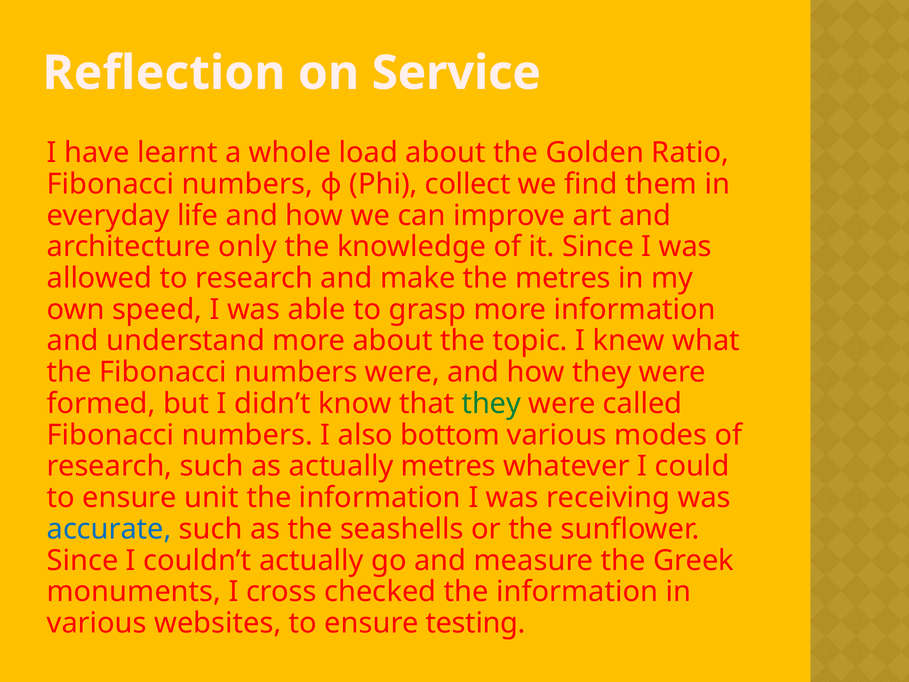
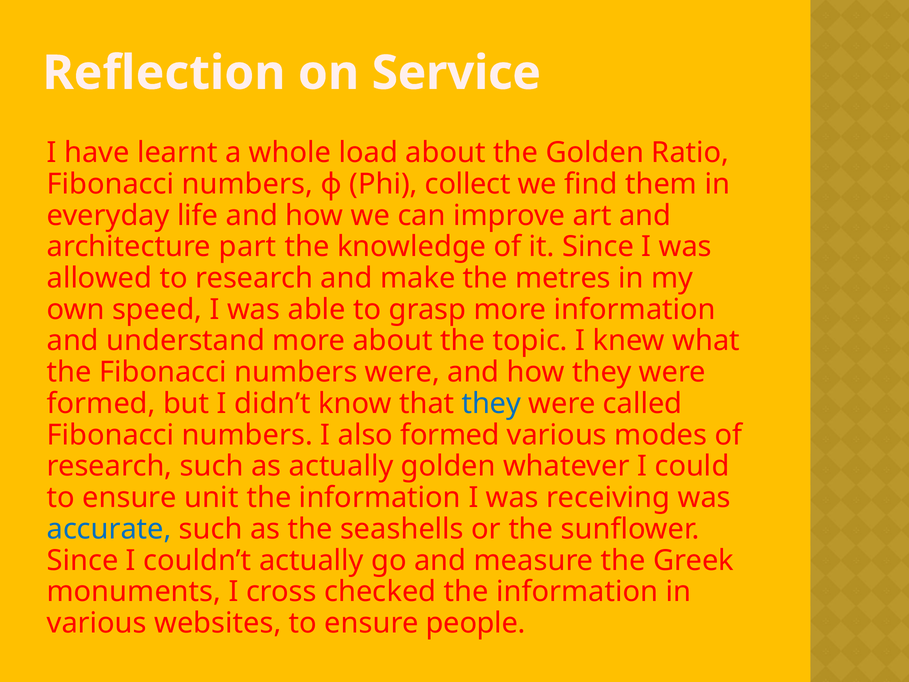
only: only -> part (248, 247)
they colour: green -> blue (491, 403)
also bottom: bottom -> formed (450, 435)
actually metres: metres -> golden (448, 466)
testing: testing -> people (476, 623)
